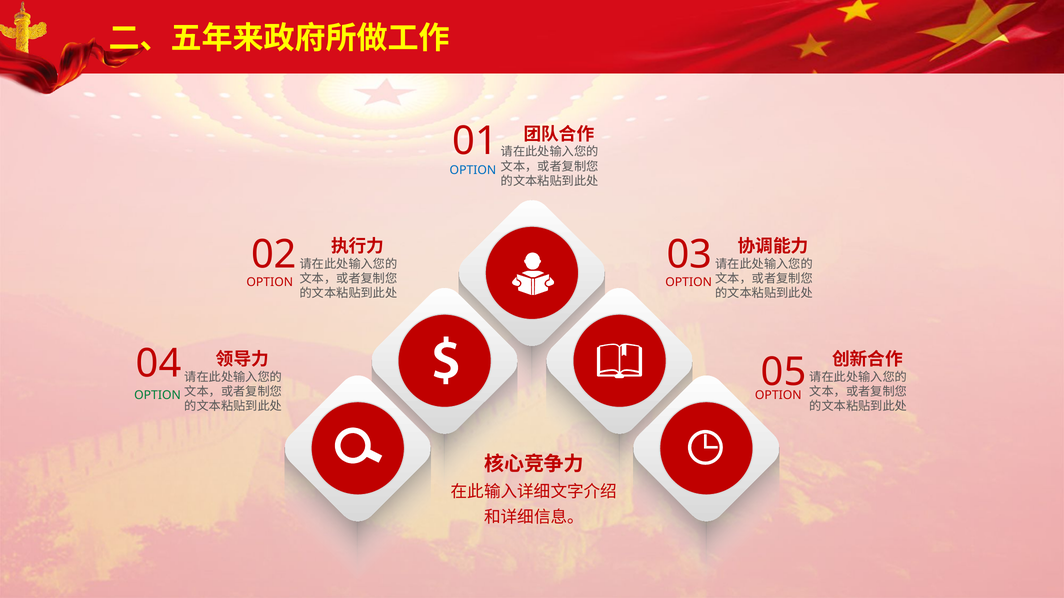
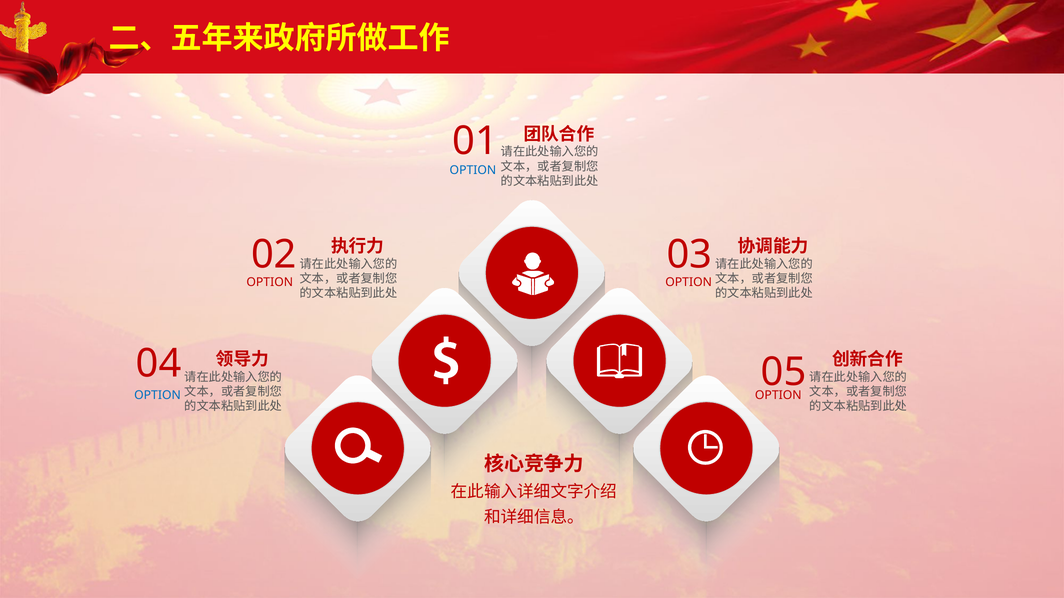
OPTION colour: green -> blue (158, 395)
